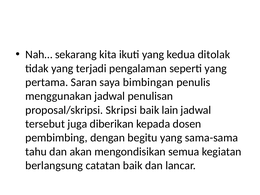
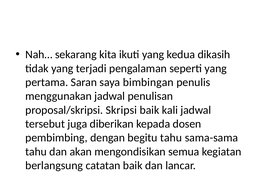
ditolak: ditolak -> dikasih (214, 55)
lain: lain -> kali (170, 110)
begitu yang: yang -> tahu (171, 138)
